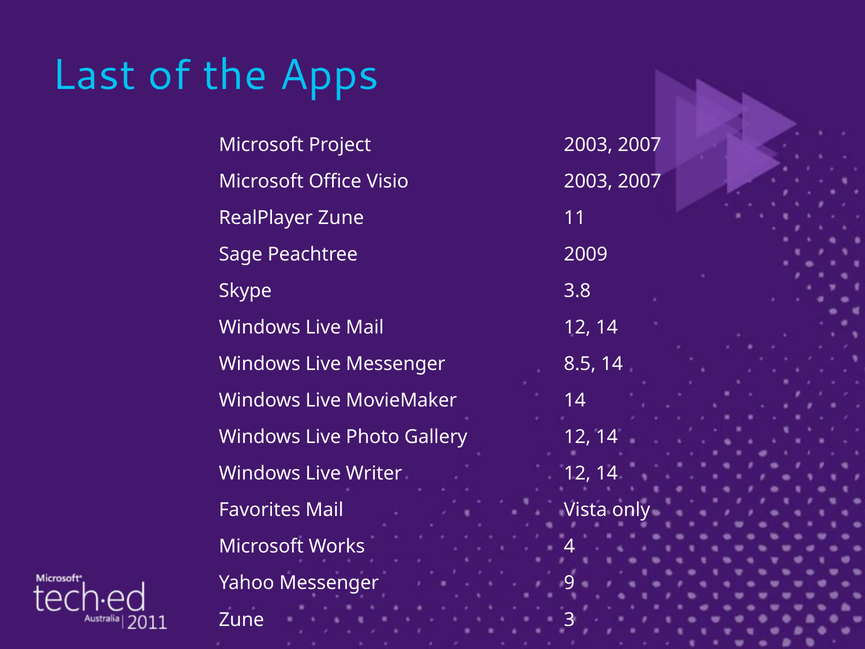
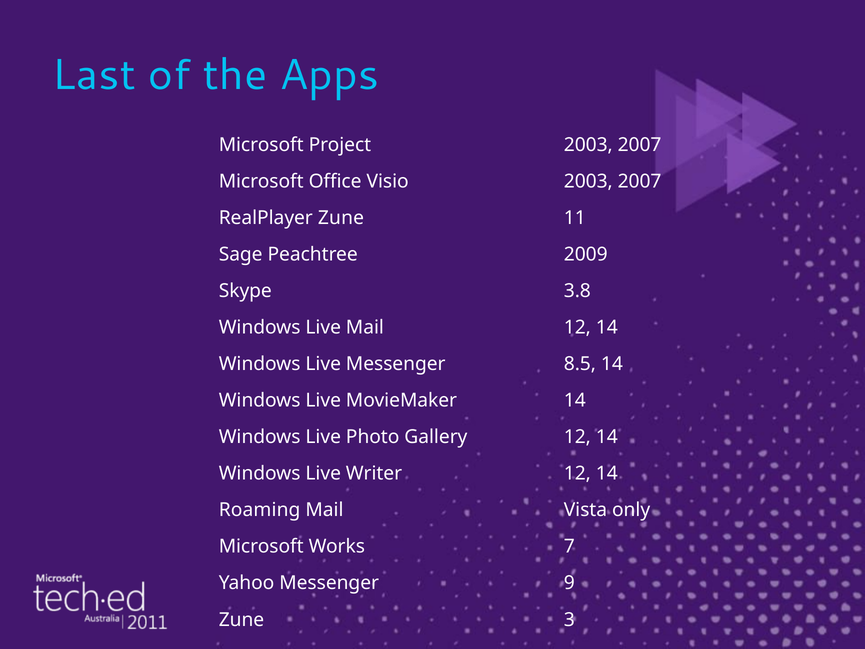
Favorites: Favorites -> Roaming (260, 510)
4: 4 -> 7 (569, 546)
